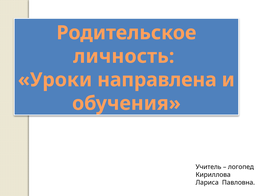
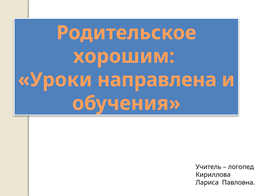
личность: личность -> хорошим (124, 56)
